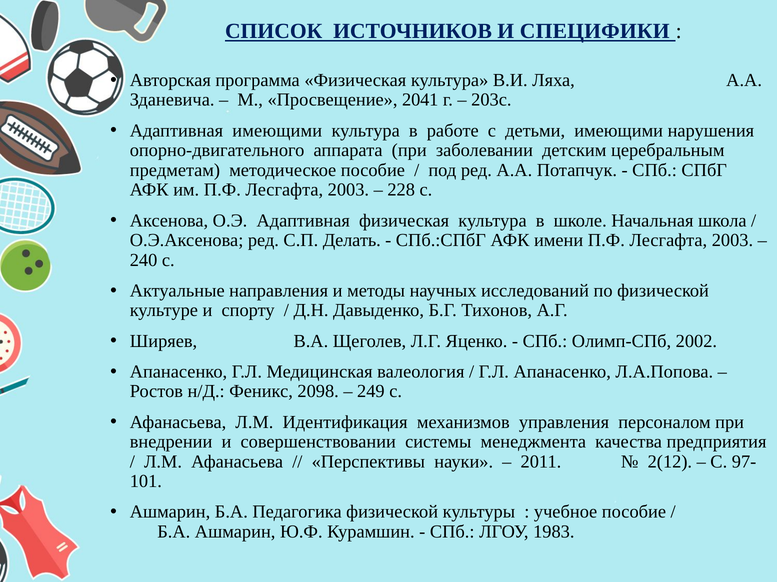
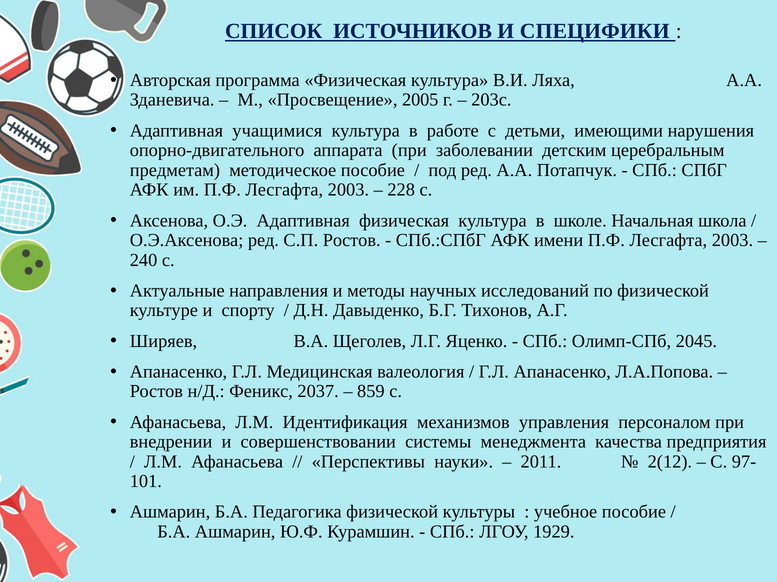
2041: 2041 -> 2005 (420, 100)
Адаптивная имеющими: имеющими -> учащимися (277, 131)
С.П Делать: Делать -> Ростов (352, 241)
2002: 2002 -> 2045 (696, 341)
2098: 2098 -> 2037 (318, 392)
249: 249 -> 859 (371, 392)
1983: 1983 -> 1929 (554, 532)
